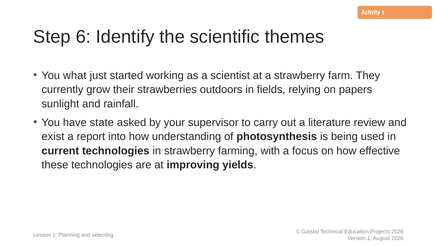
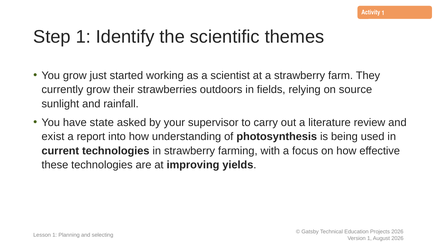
Step 6: 6 -> 1 (83, 37)
You what: what -> grow (75, 75)
papers: papers -> source (356, 90)
